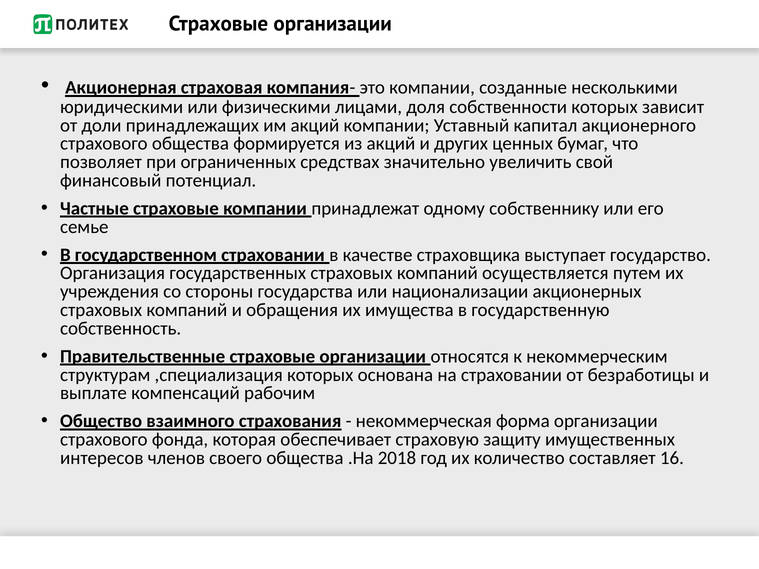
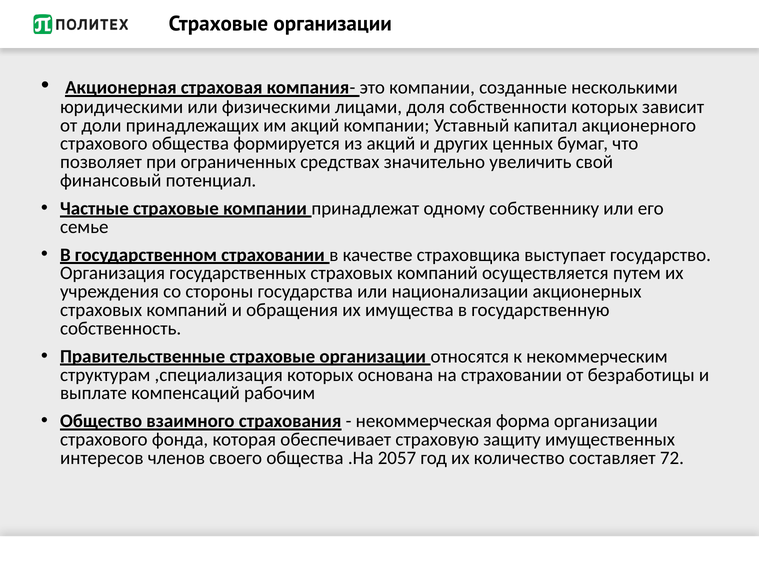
2018: 2018 -> 2057 (397, 458)
16: 16 -> 72 (672, 458)
